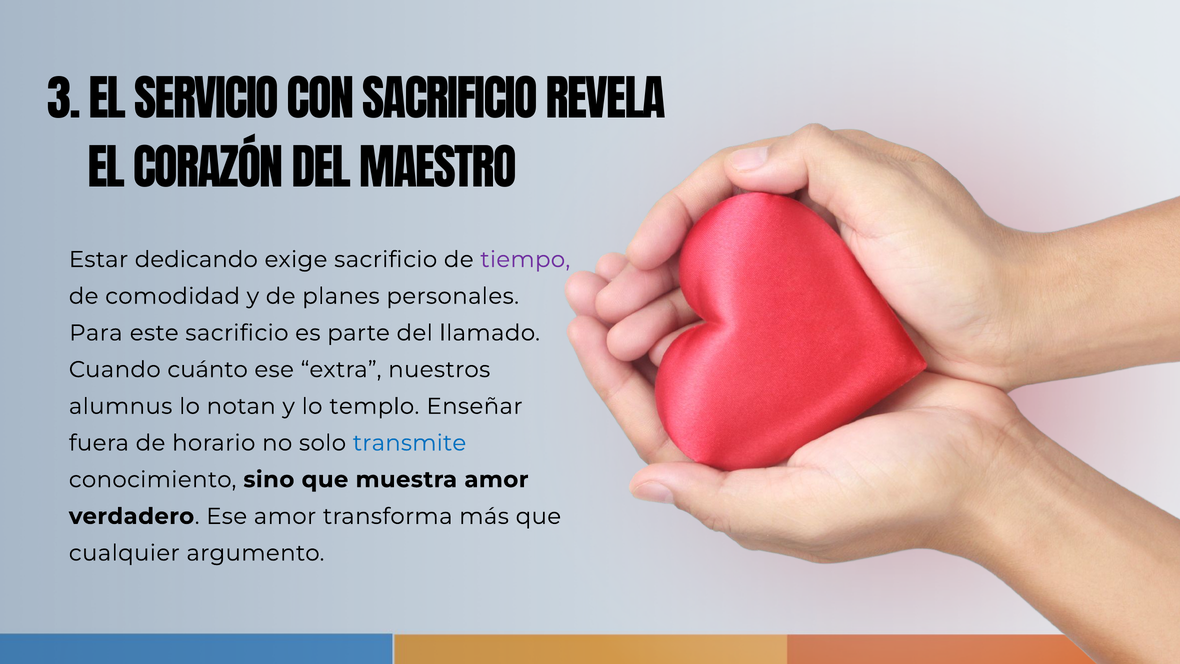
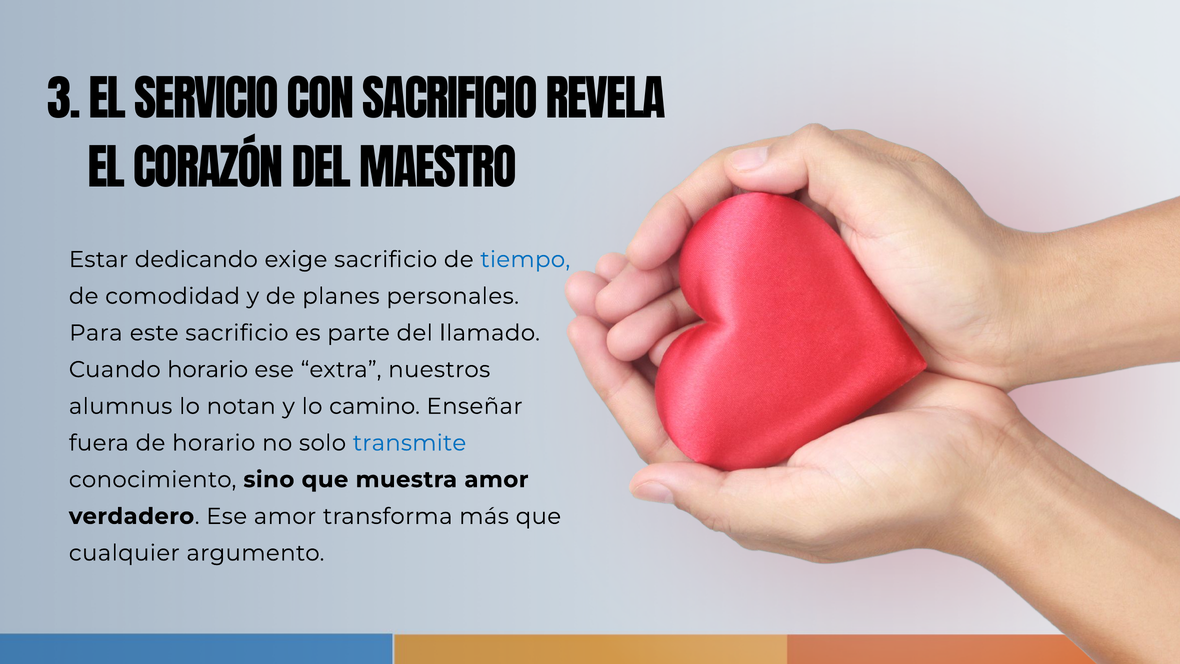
tiempo colour: purple -> blue (525, 259)
Cuando cuánto: cuánto -> horario (208, 369)
templo: templo -> camino (375, 406)
